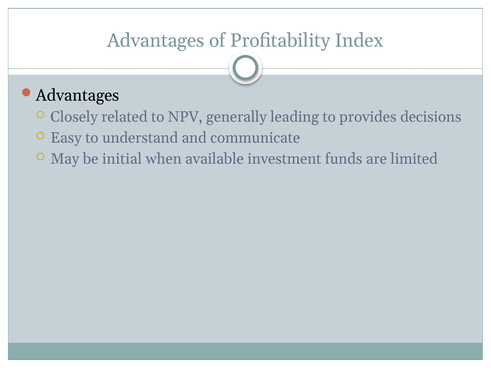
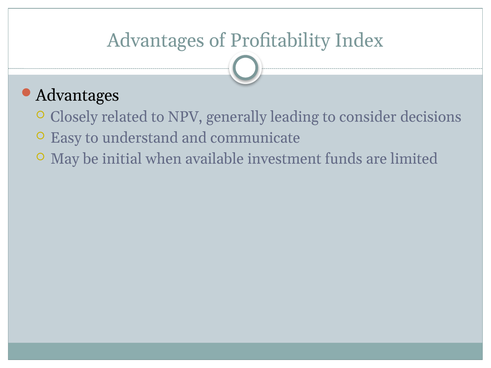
provides: provides -> consider (368, 117)
